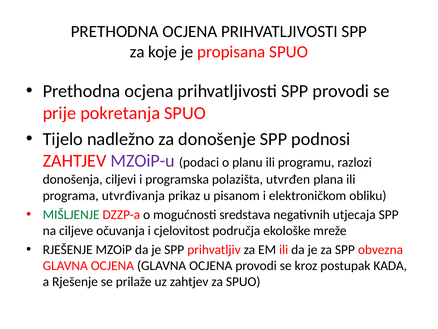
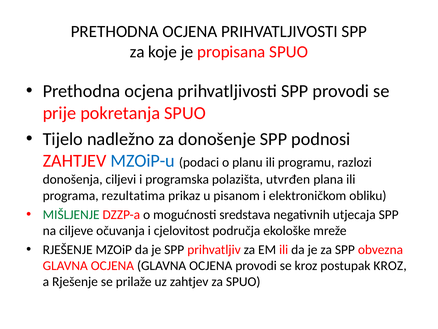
MZOiP-u colour: purple -> blue (143, 161)
utvrđivanja: utvrđivanja -> rezultatima (133, 195)
postupak KADA: KADA -> KROZ (390, 265)
